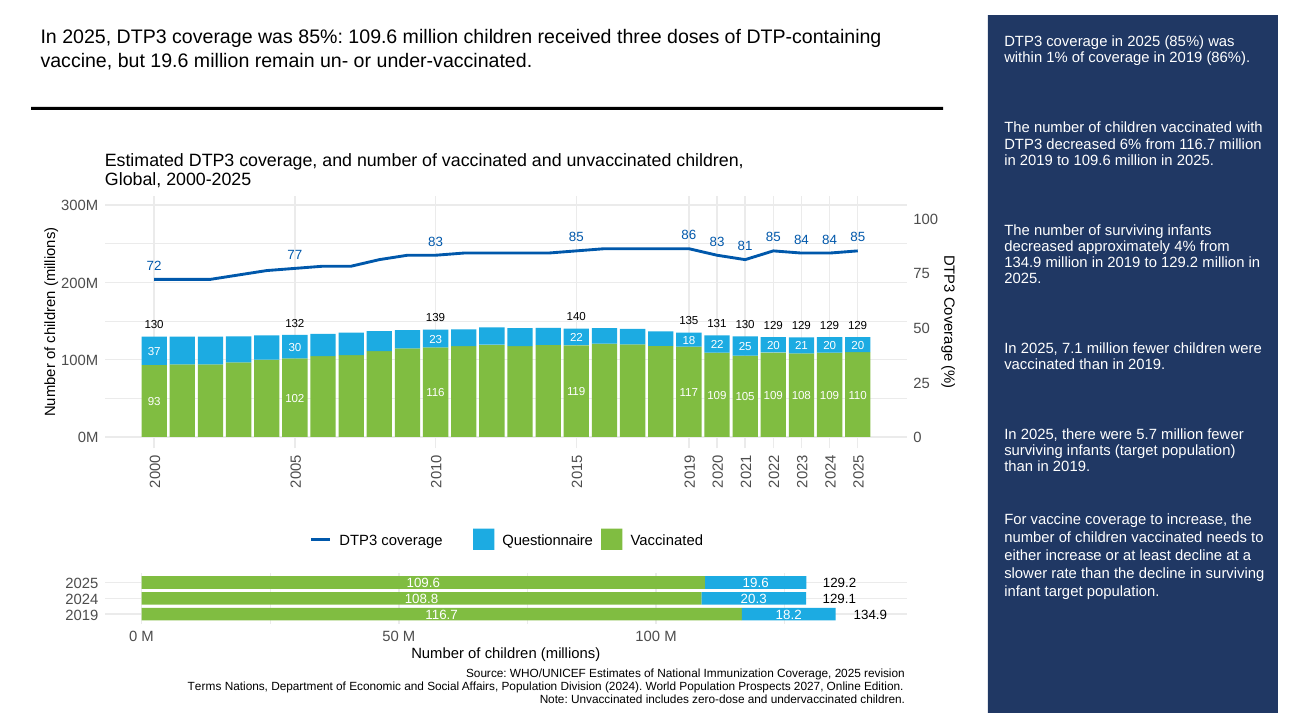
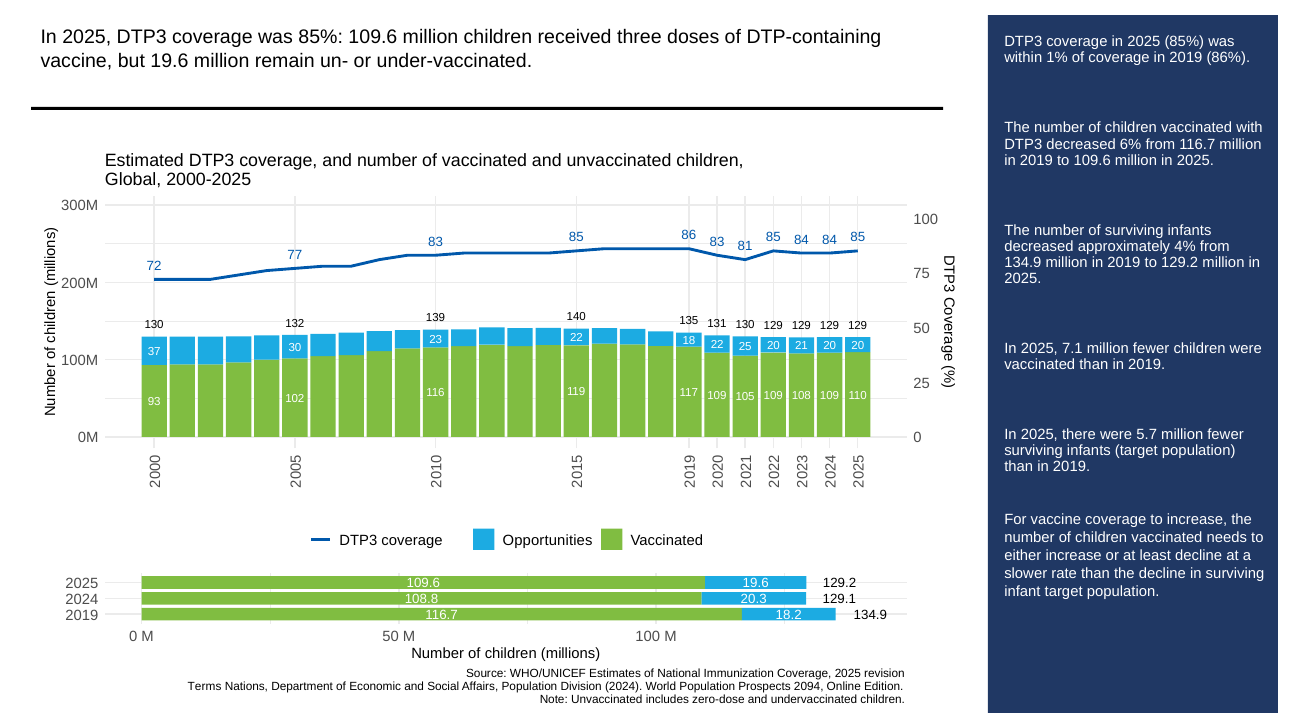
Questionnaire: Questionnaire -> Opportunities (548, 540)
2027: 2027 -> 2094 (809, 687)
